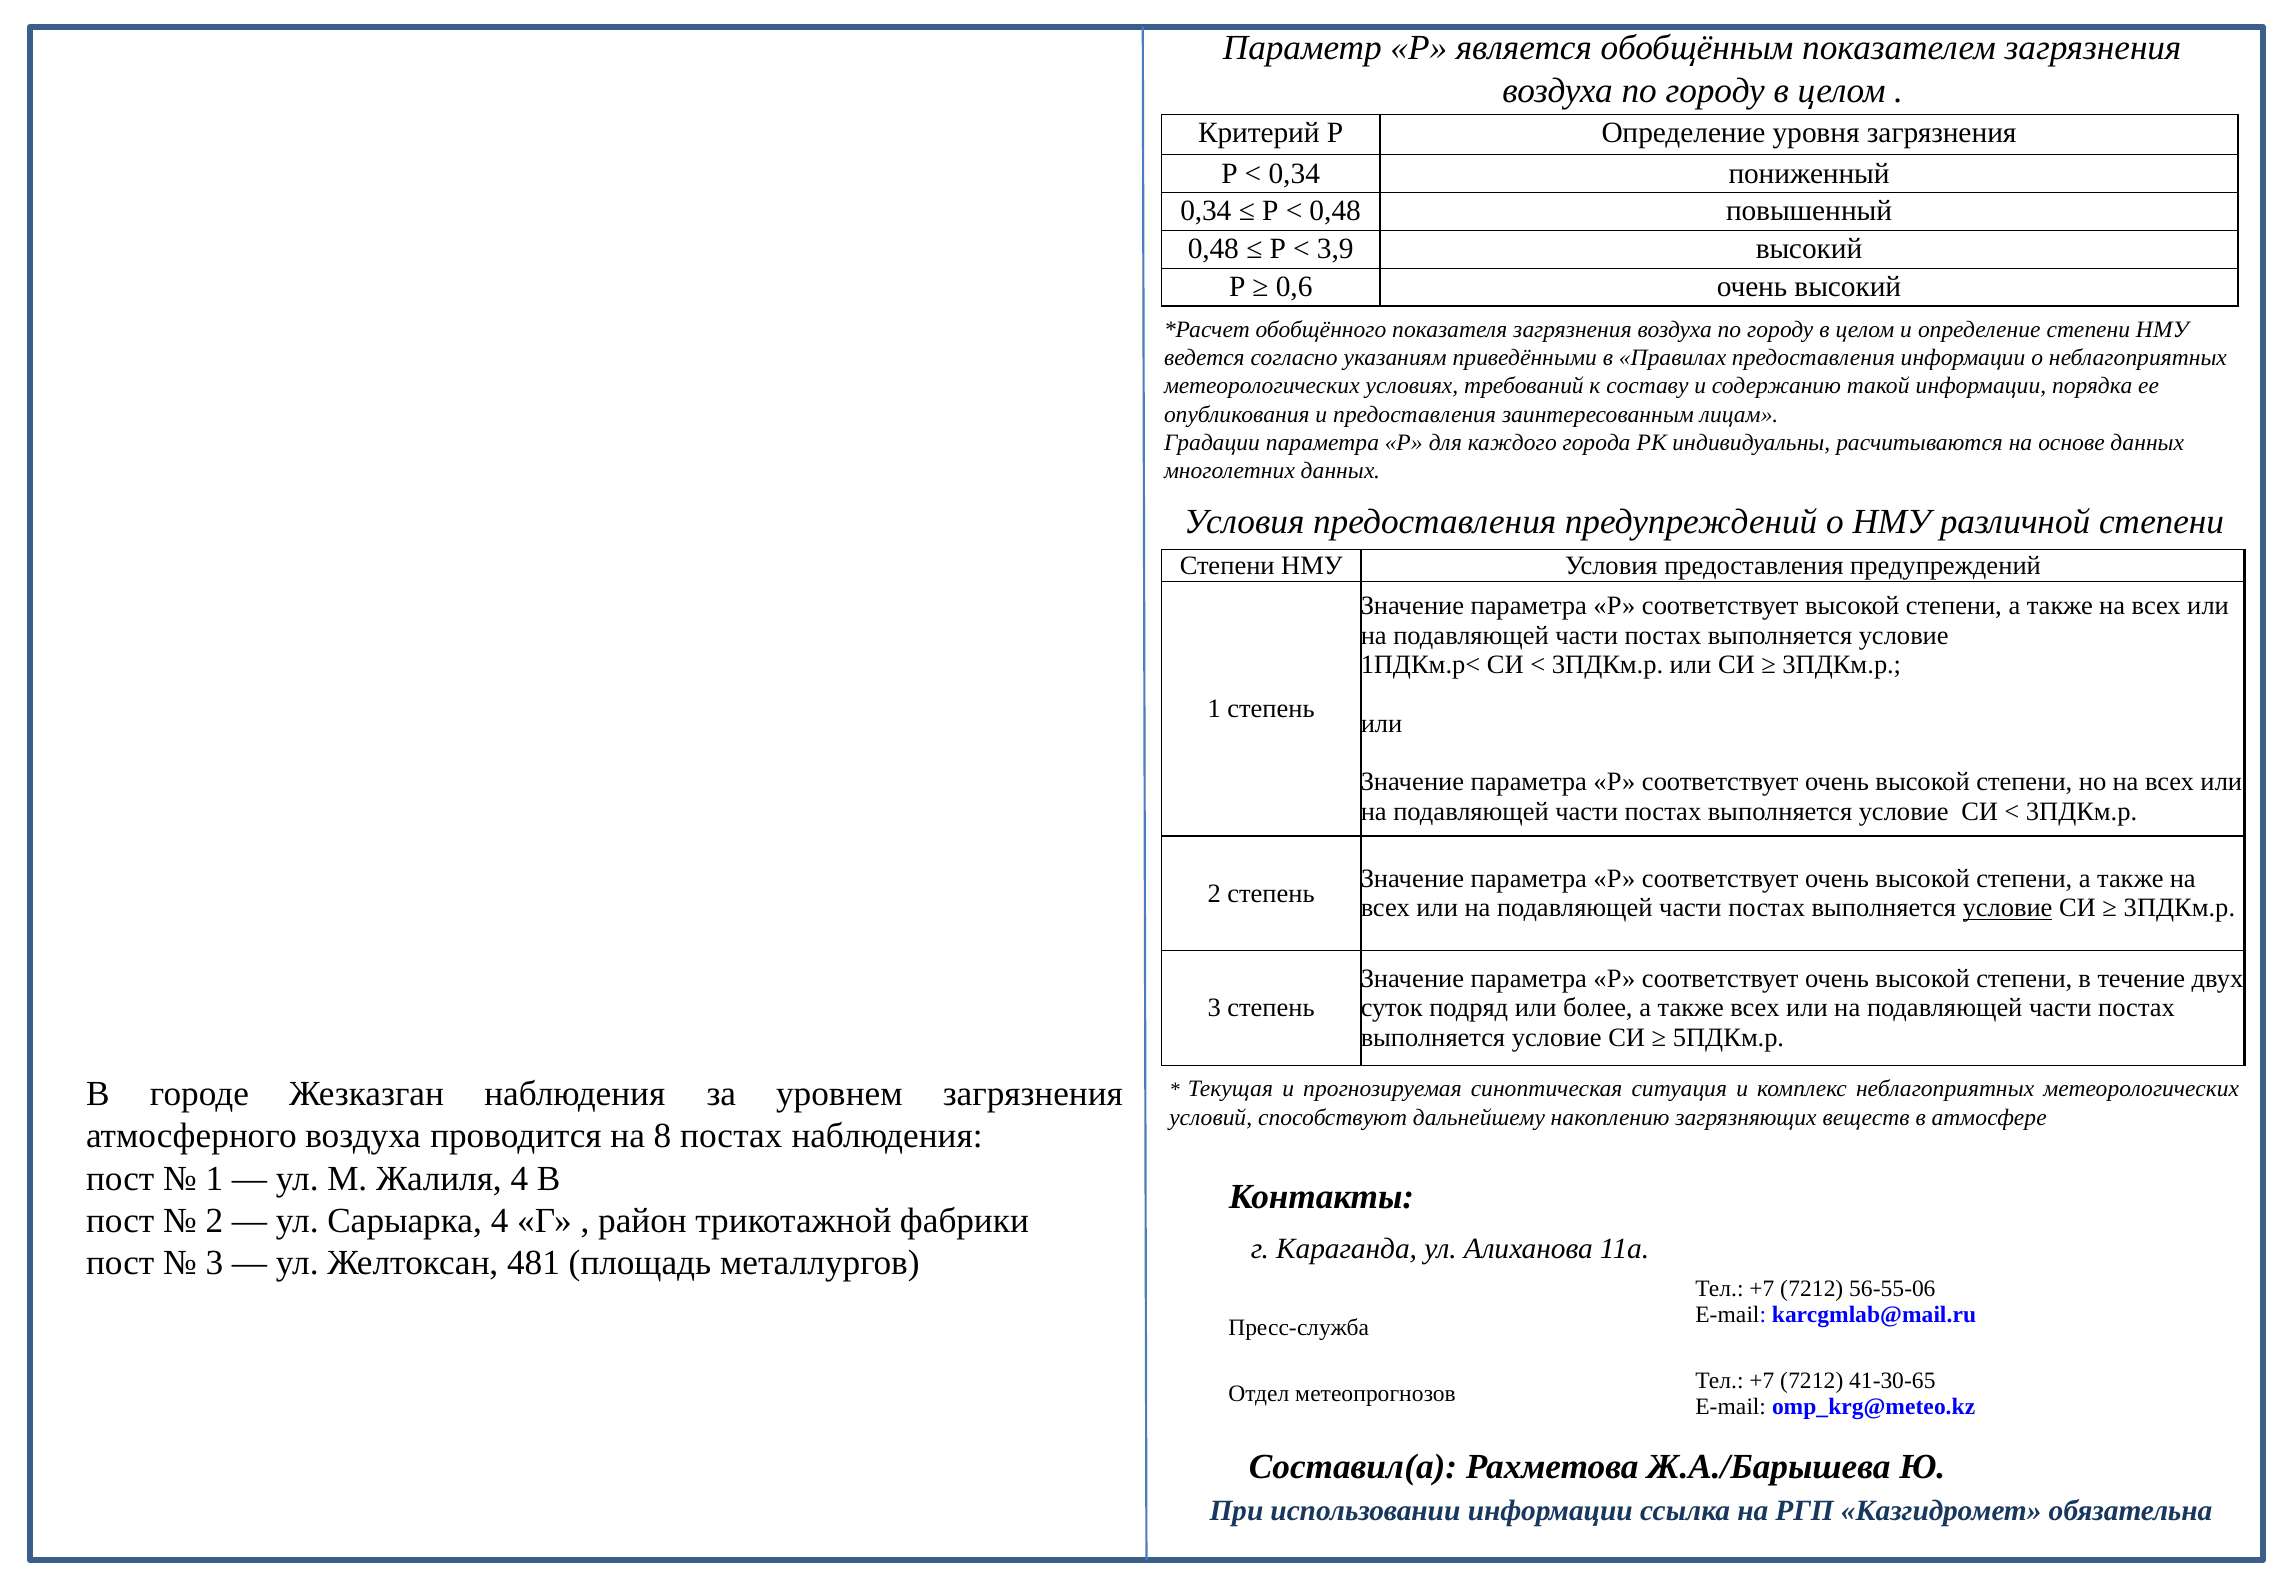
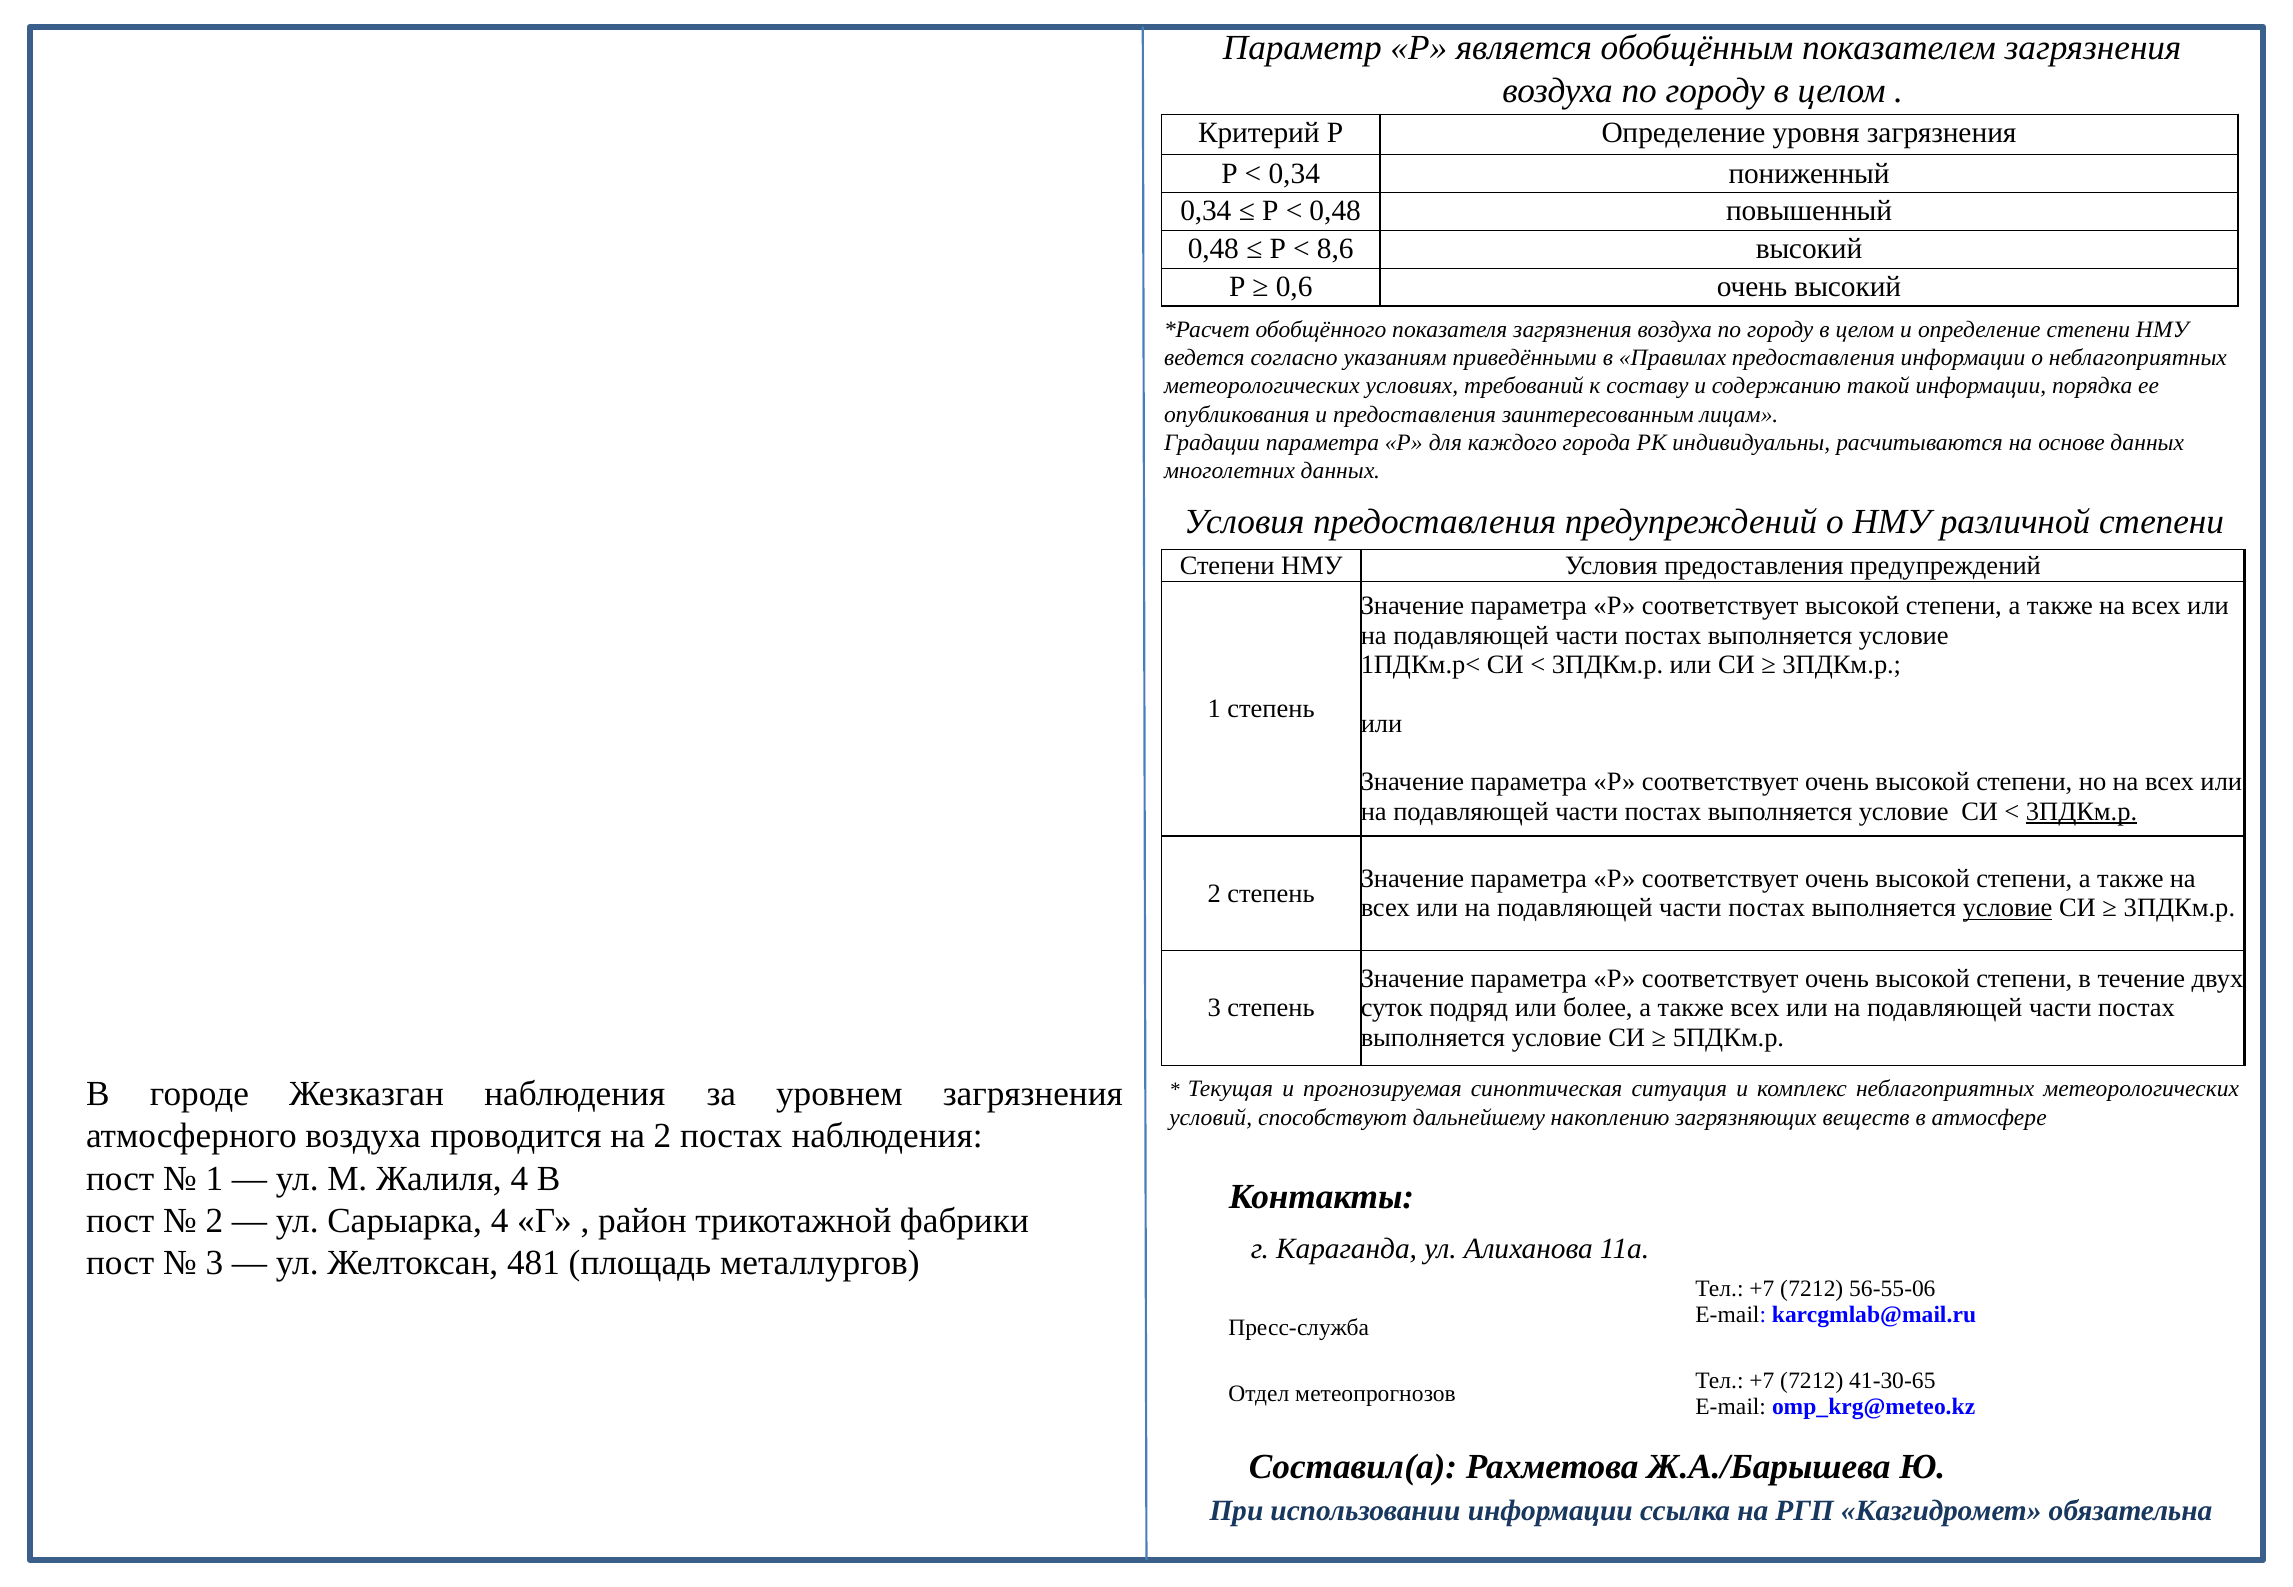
3,9: 3,9 -> 8,6 (1335, 249)
3ПДКм.р underline: none -> present (2082, 812)
на 8: 8 -> 2 (663, 1137)
